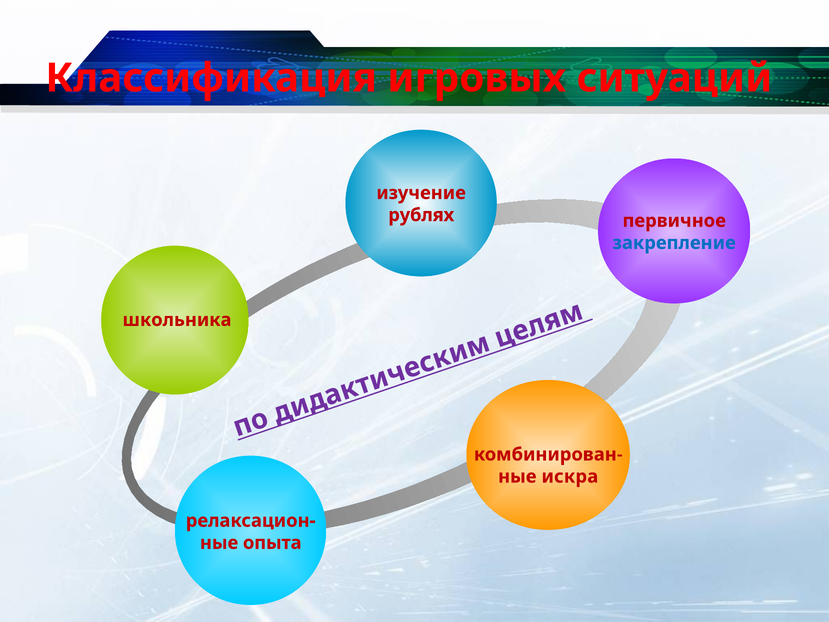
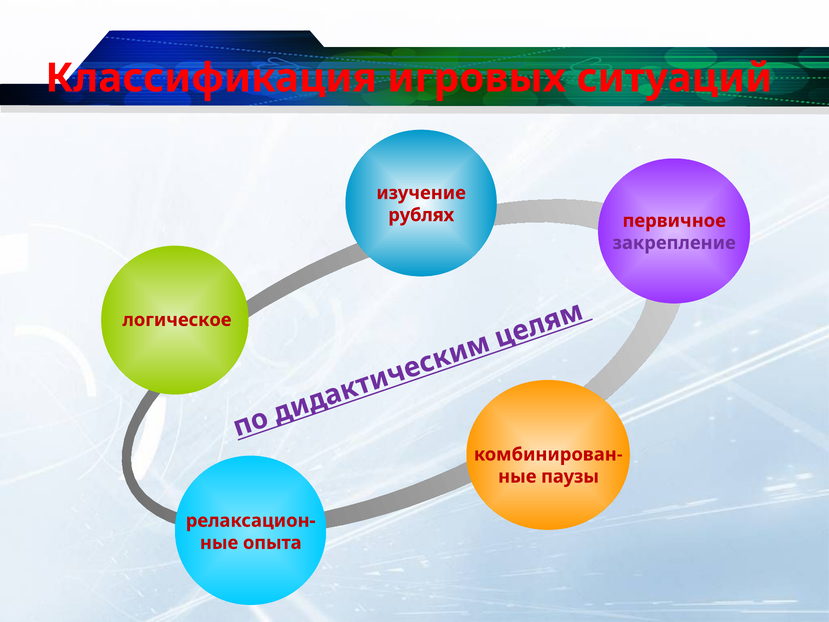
закрепление colour: blue -> purple (674, 243)
школьника: школьника -> логическое (177, 320)
искра: искра -> паузы (570, 476)
